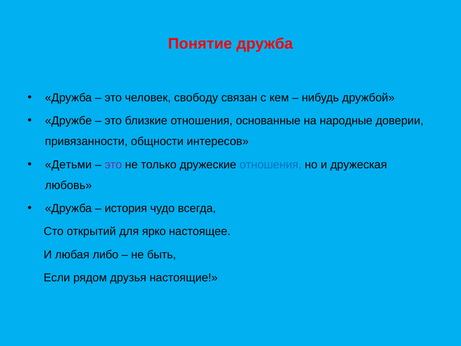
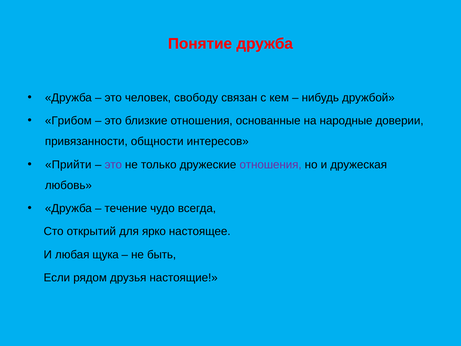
Дружбе: Дружбе -> Грибом (68, 121)
Детьми: Детьми -> Прийти (68, 164)
отношения colour: blue -> purple (271, 164)
история: история -> течение (126, 208)
либо: либо -> щука (106, 254)
